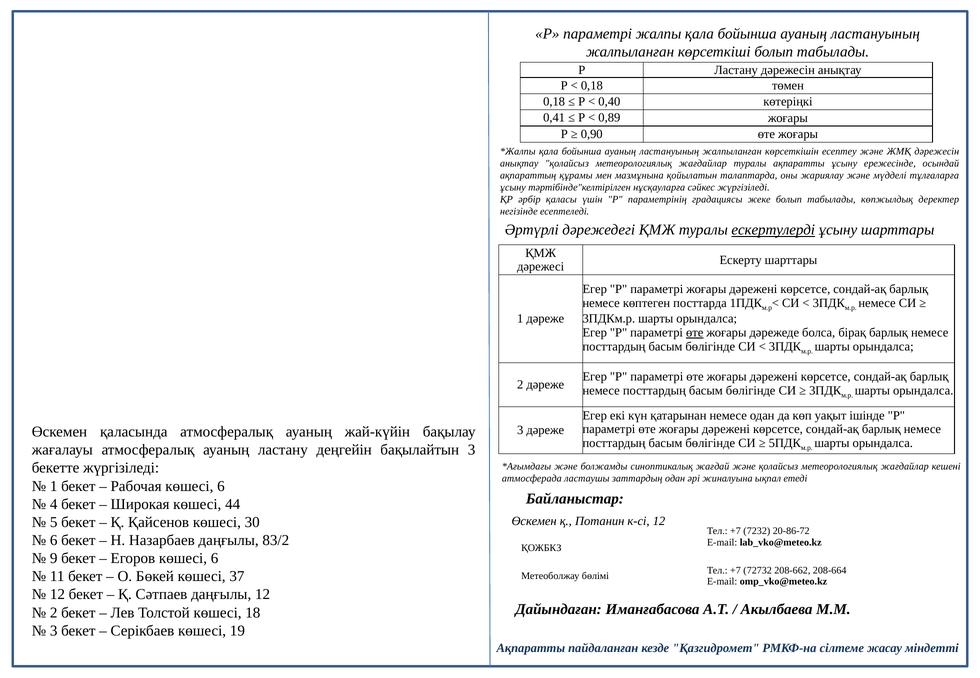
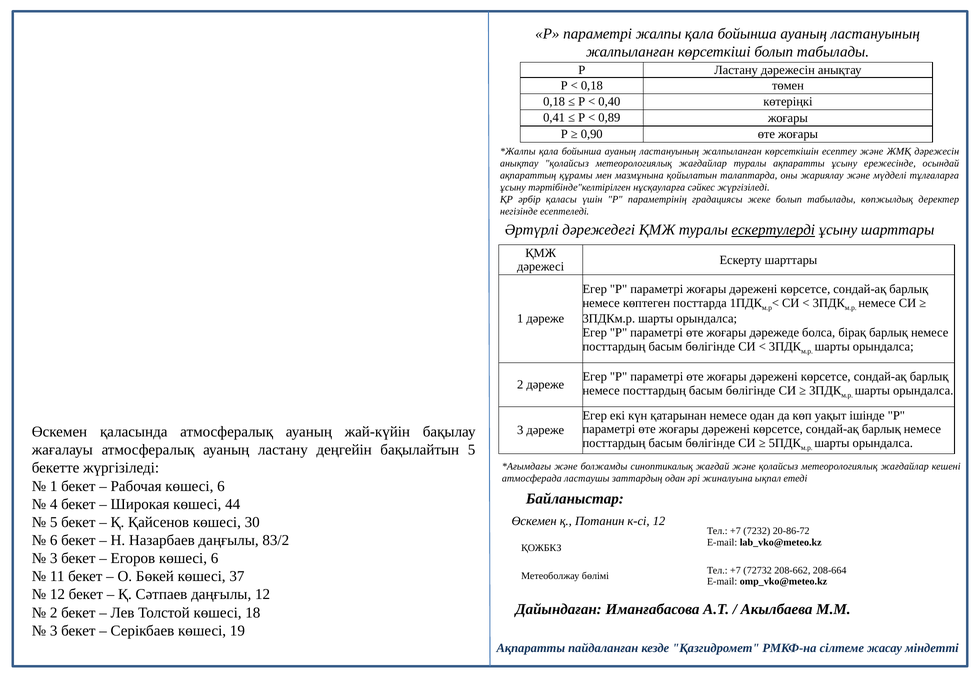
өте underline: present -> none (695, 333)
бақылайтын 3: 3 -> 5 (472, 450)
9: 9 -> 3 (54, 559)
